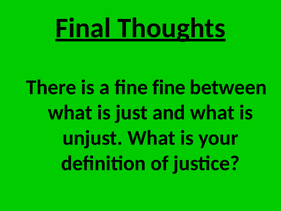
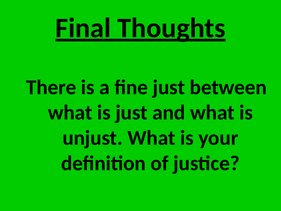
fine fine: fine -> just (169, 87)
